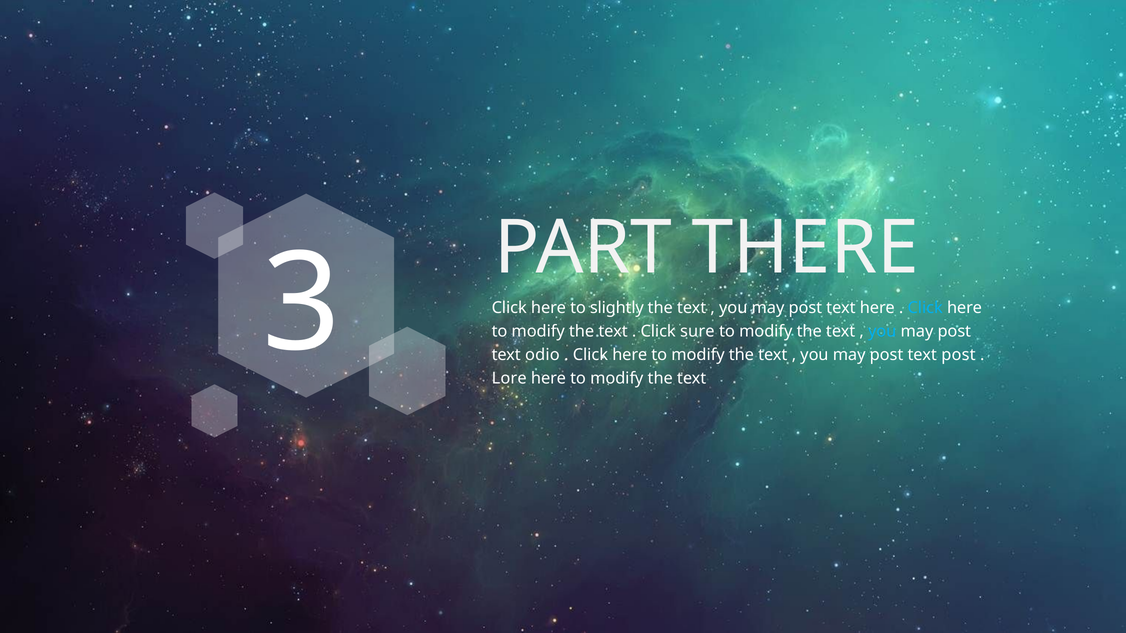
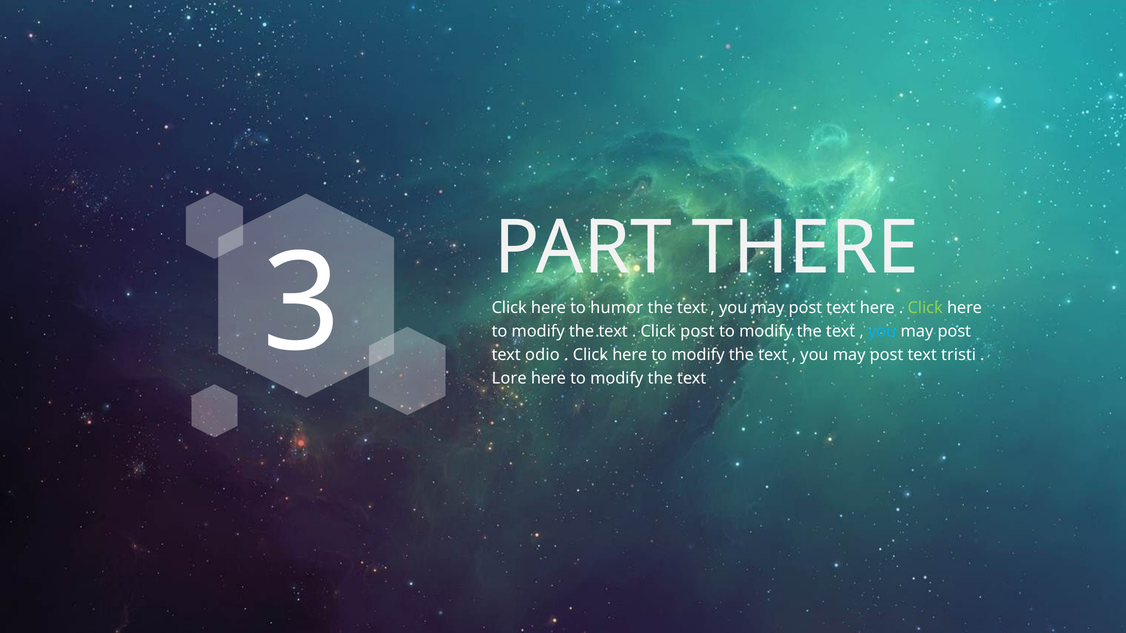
slightly: slightly -> humor (617, 308)
Click colour: light blue -> light green (925, 308)
Click sure: sure -> post (697, 331)
text post: post -> tristi (959, 355)
